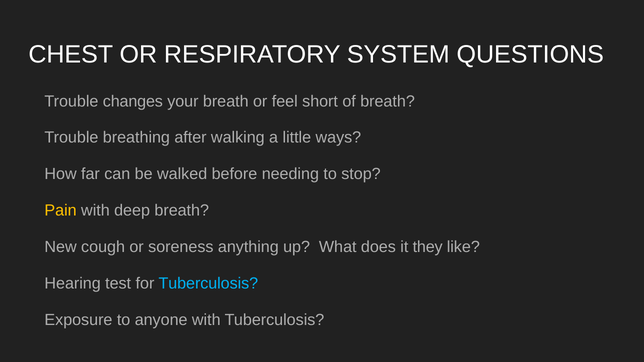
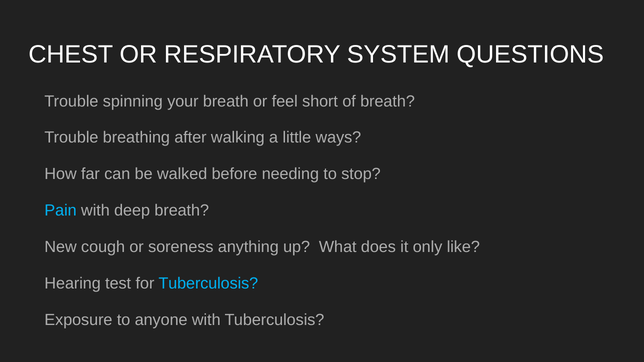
changes: changes -> spinning (133, 101)
Pain colour: yellow -> light blue (61, 211)
they: they -> only (428, 247)
